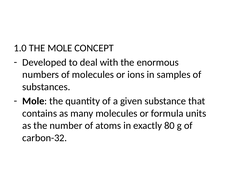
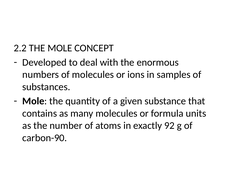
1.0: 1.0 -> 2.2 (20, 48)
80: 80 -> 92 (169, 125)
carbon-32: carbon-32 -> carbon-90 (45, 138)
